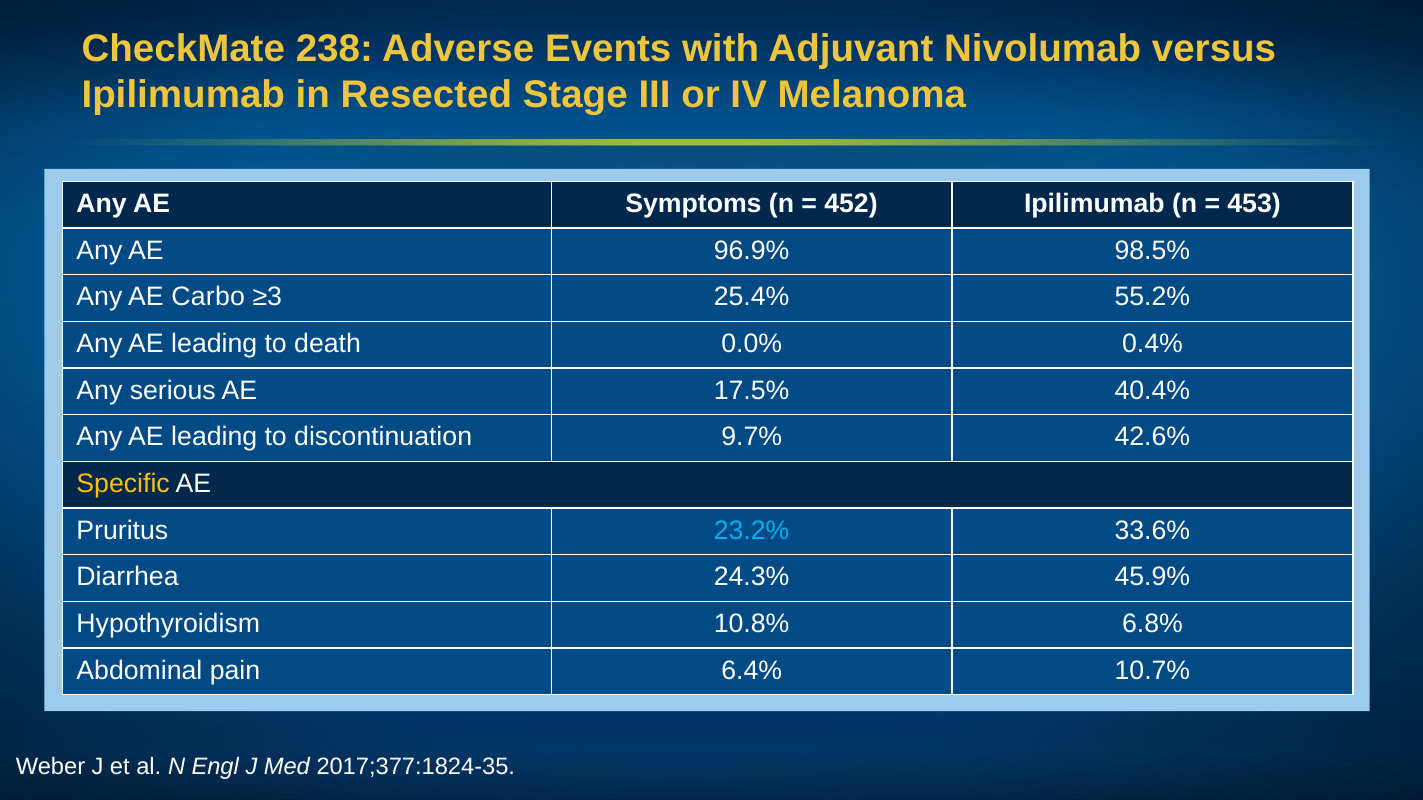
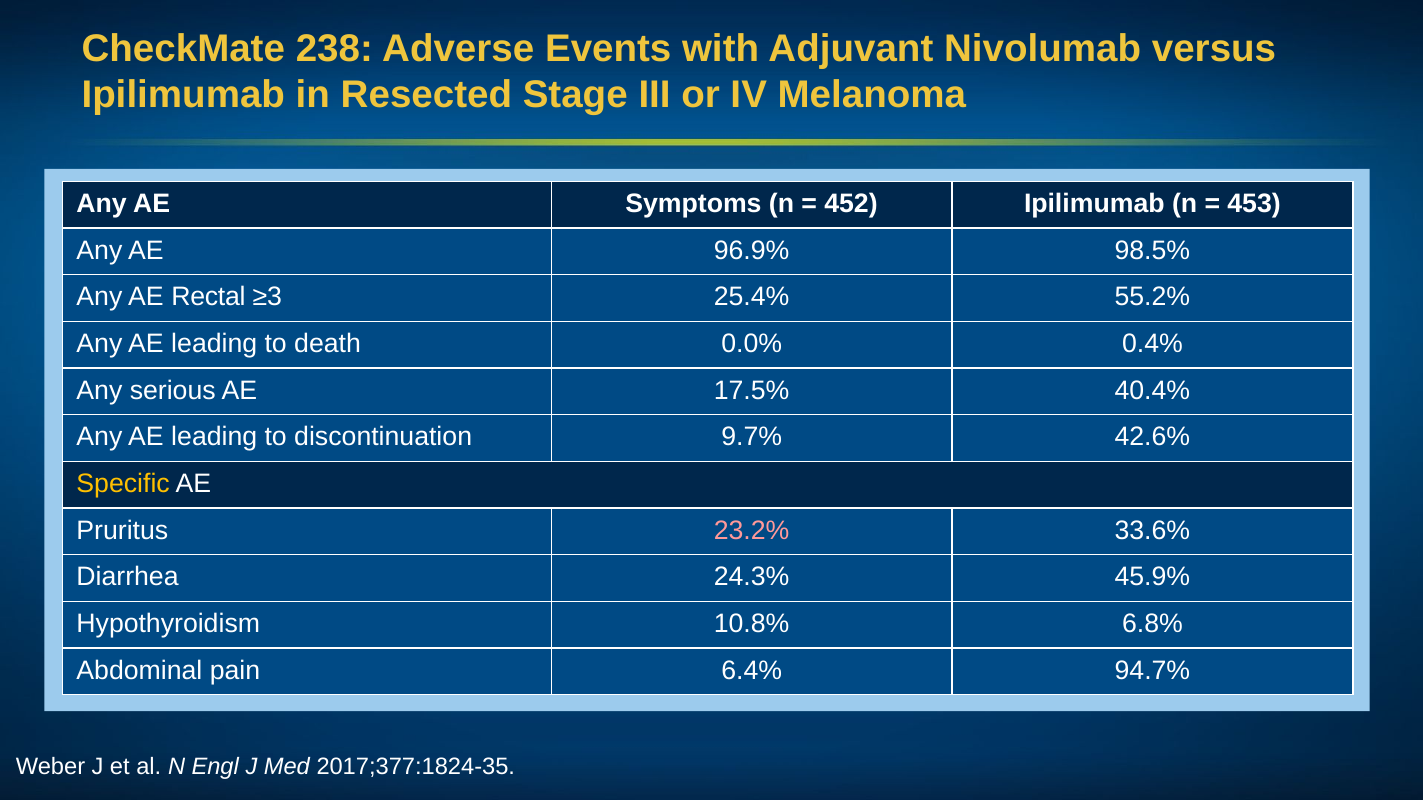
Carbo: Carbo -> Rectal (208, 297)
23.2% colour: light blue -> pink (752, 531)
10.7%: 10.7% -> 94.7% (1152, 671)
